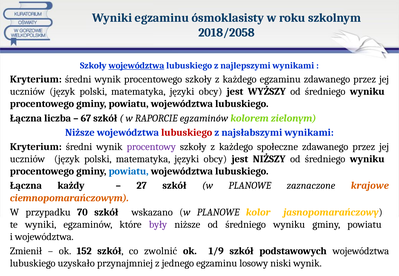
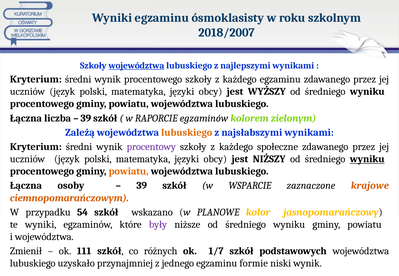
2018/2058: 2018/2058 -> 2018/2007 (227, 33)
67: 67 -> 39 (86, 118)
Niższe: Niższe -> Zależą (80, 133)
lubuskiego colour: red -> orange (187, 133)
wyniku underline: none -> present (367, 159)
powiatu colour: blue -> orange (129, 171)
każdy: każdy -> osoby (71, 186)
27: 27 -> 39 (142, 186)
szkół w PLANOWE: PLANOWE -> WSPARCIE (250, 186)
70: 70 -> 54 (82, 212)
152: 152 -> 111 (84, 251)
zwolnić: zwolnić -> różnych (161, 251)
1/9: 1/9 -> 1/7 (216, 251)
losowy: losowy -> formie (254, 264)
